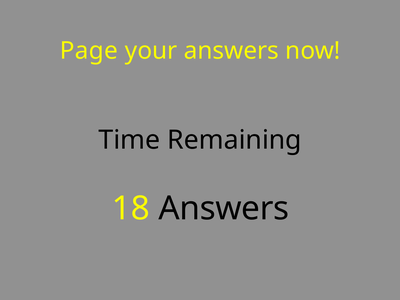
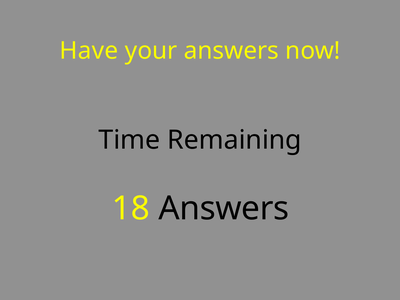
Page: Page -> Have (89, 51)
